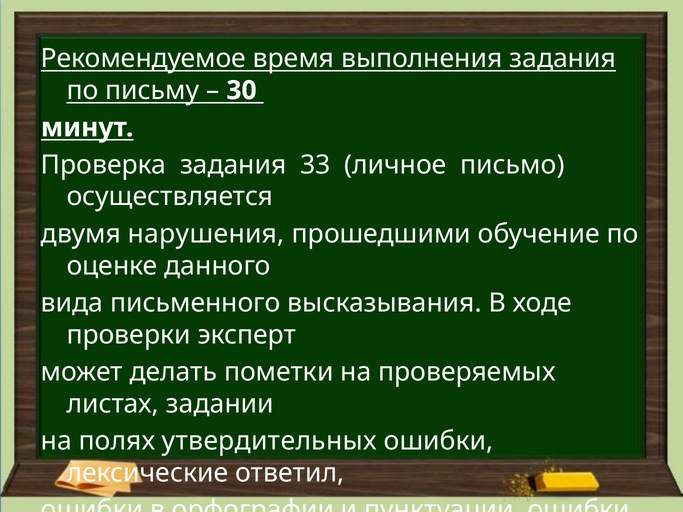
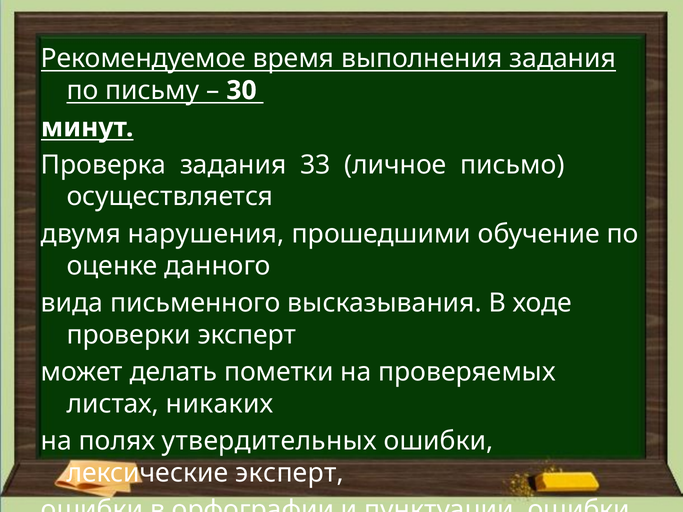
задании: задании -> никаких (220, 404)
лексические ответил: ответил -> эксперт (290, 473)
